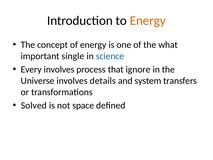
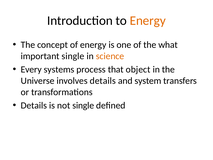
science colour: blue -> orange (110, 56)
Every involves: involves -> systems (59, 69)
ignore: ignore -> object (138, 69)
Solved: Solved -> Details (34, 105)
not space: space -> single (83, 105)
